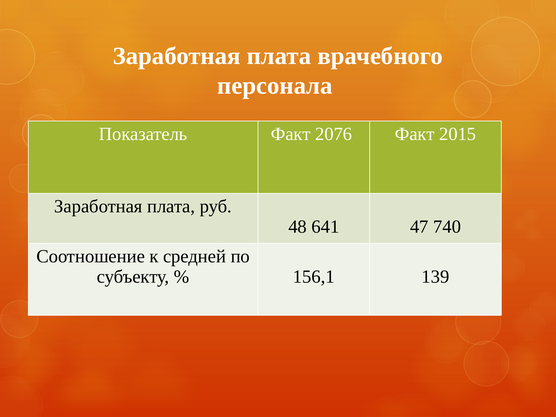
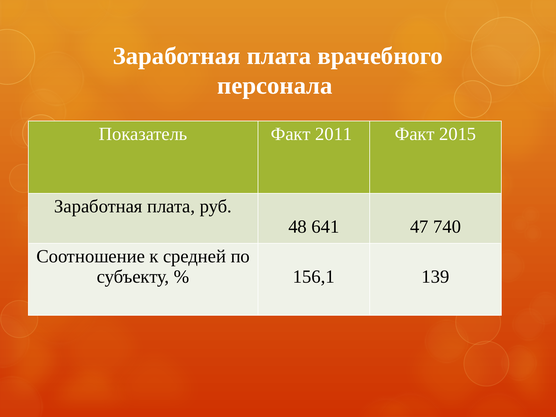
2076: 2076 -> 2011 (334, 134)
